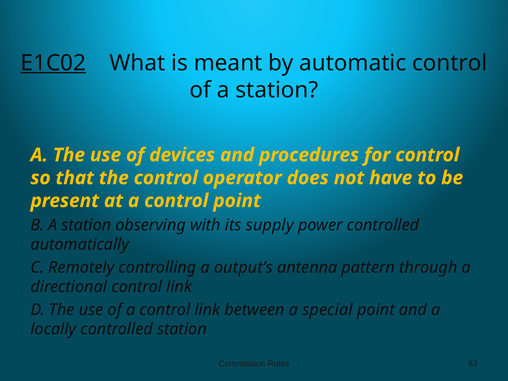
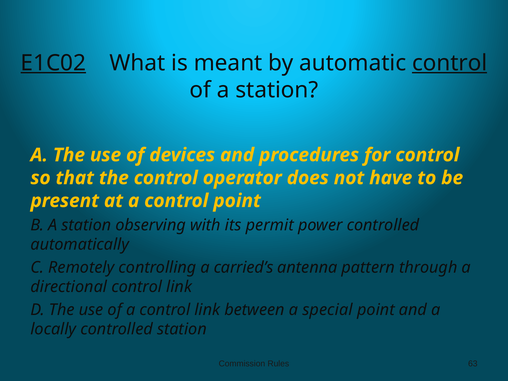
control underline: none -> present (450, 63)
supply: supply -> permit (270, 225)
output’s: output’s -> carried’s (244, 267)
